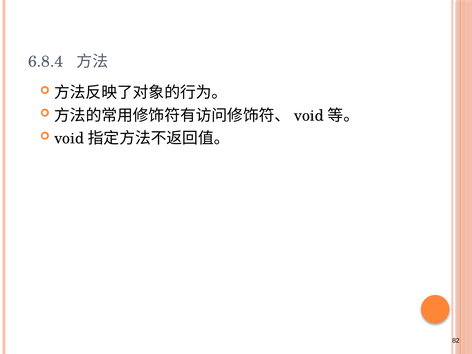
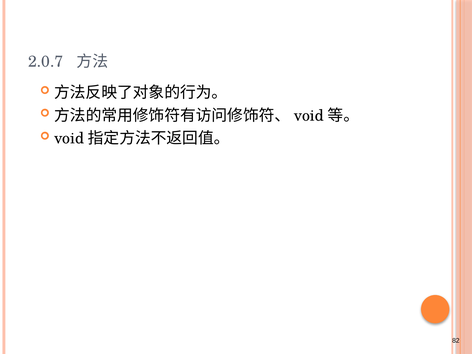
6.8.4: 6.8.4 -> 2.0.7 (46, 62)
